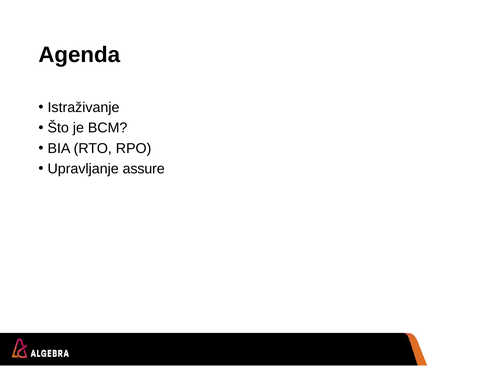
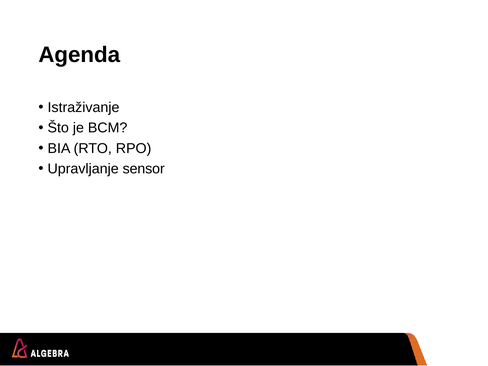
assure: assure -> sensor (144, 169)
